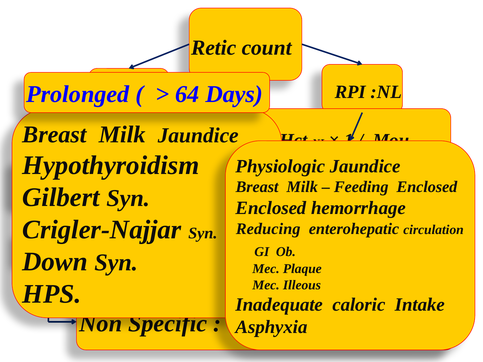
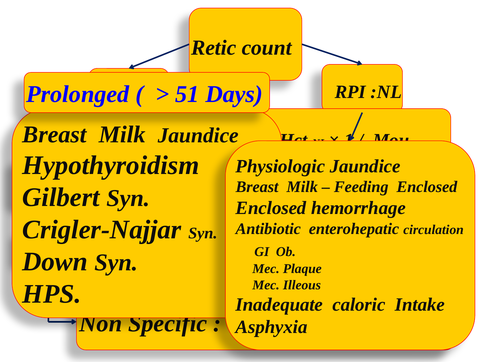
64: 64 -> 51 (187, 94)
Reducing: Reducing -> Antibiotic (268, 229)
